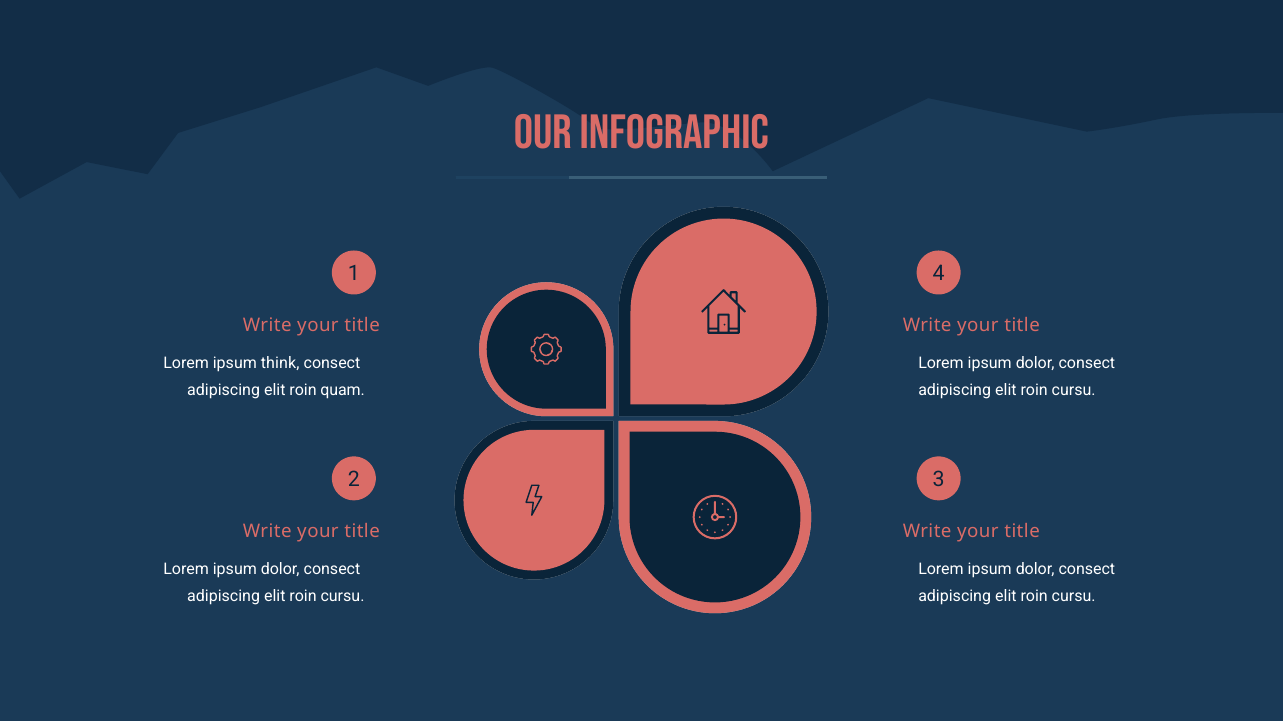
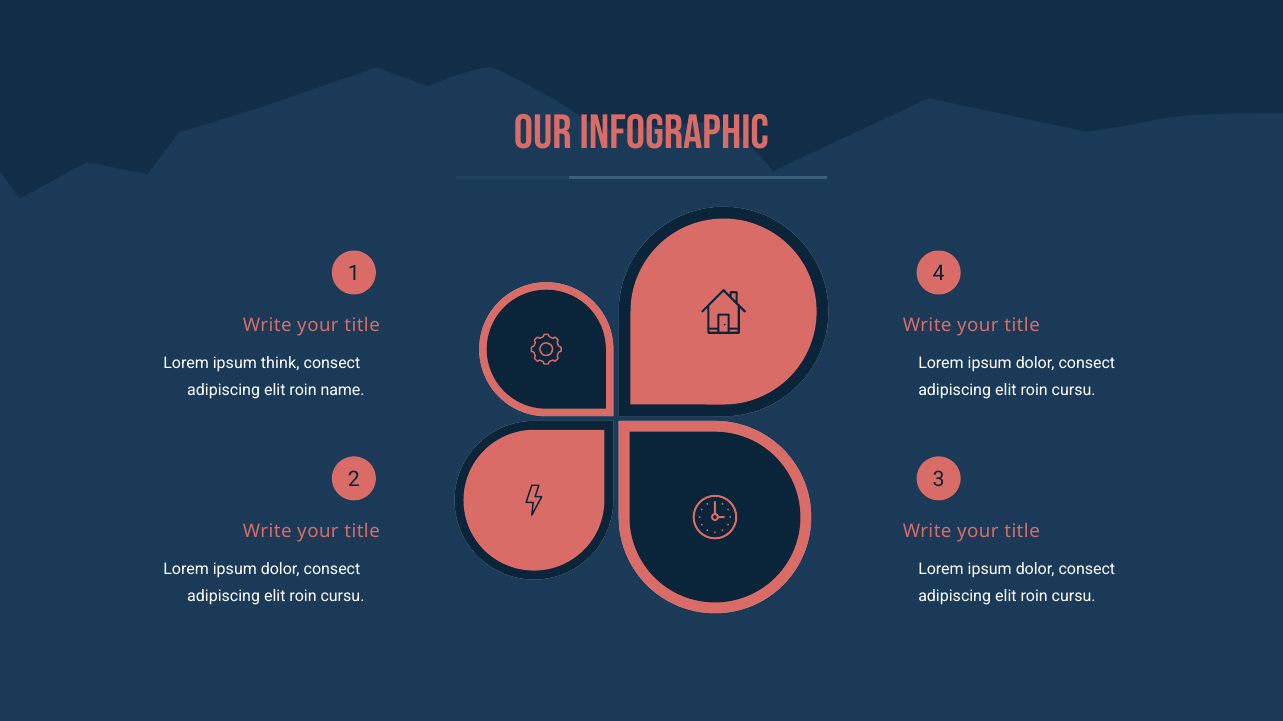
quam: quam -> name (343, 391)
